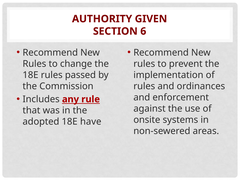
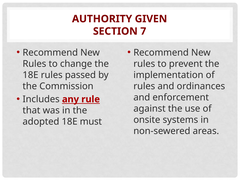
6: 6 -> 7 (143, 31)
have: have -> must (91, 122)
